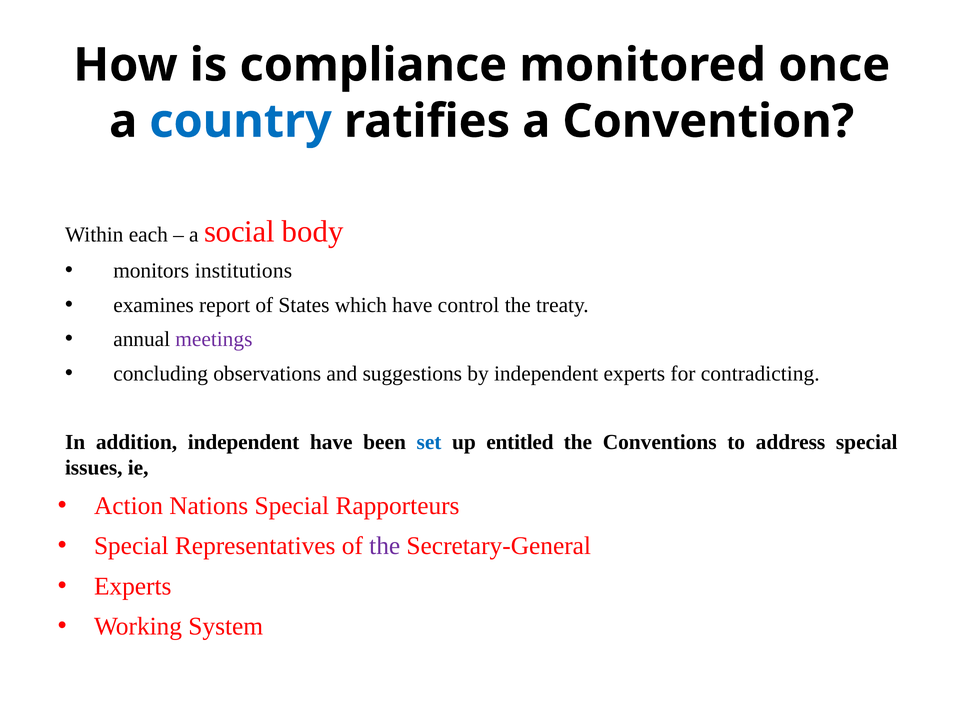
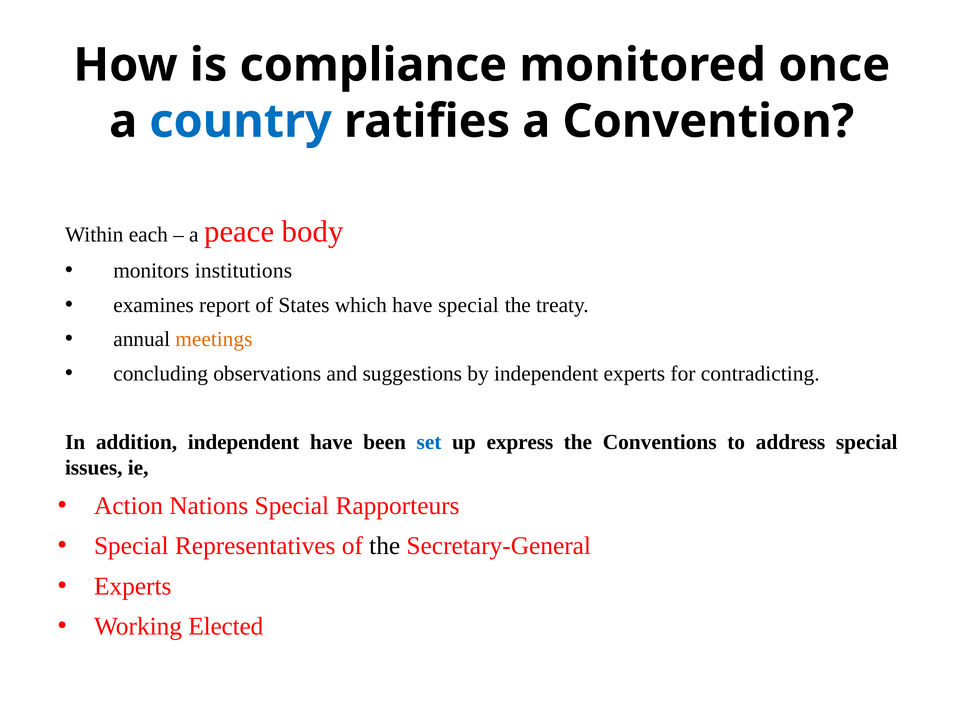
social: social -> peace (239, 232)
have control: control -> special (468, 305)
meetings colour: purple -> orange (214, 339)
entitled: entitled -> express (520, 442)
the colour: purple -> black (385, 546)
System: System -> Elected (226, 626)
